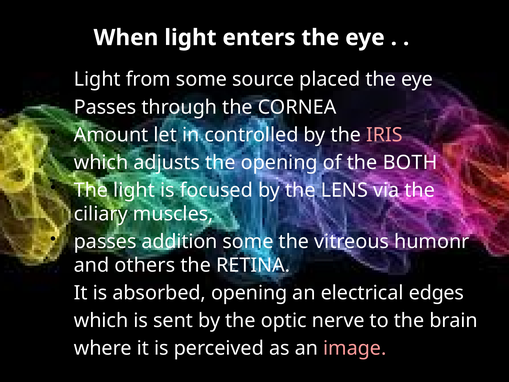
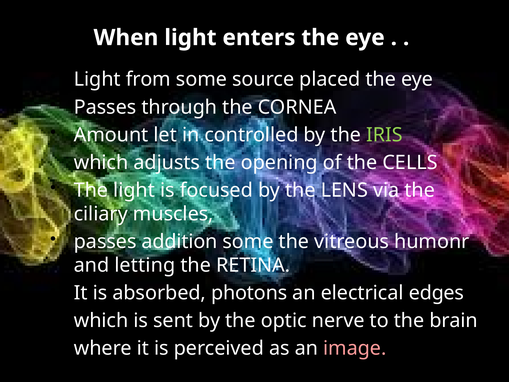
IRIS colour: pink -> light green (384, 135)
BOTH: BOTH -> CELLS (410, 162)
others: others -> letting (145, 265)
absorbed opening: opening -> photons (249, 293)
